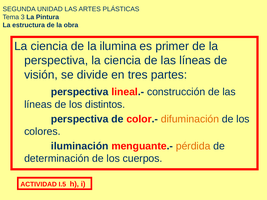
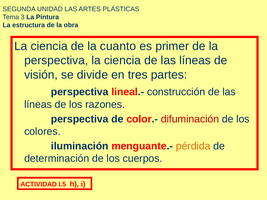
ilumina: ilumina -> cuanto (118, 46)
distintos: distintos -> razones (105, 105)
difuminación colour: orange -> red (190, 119)
